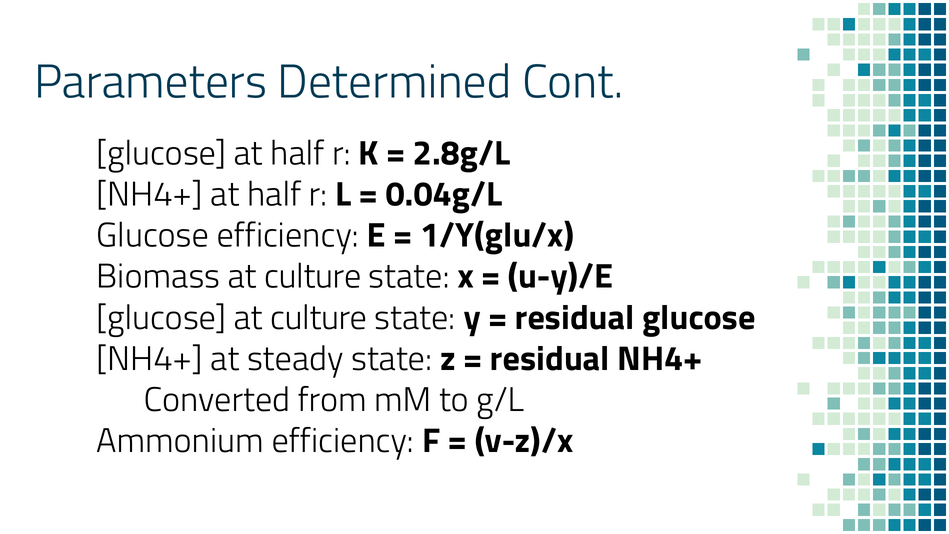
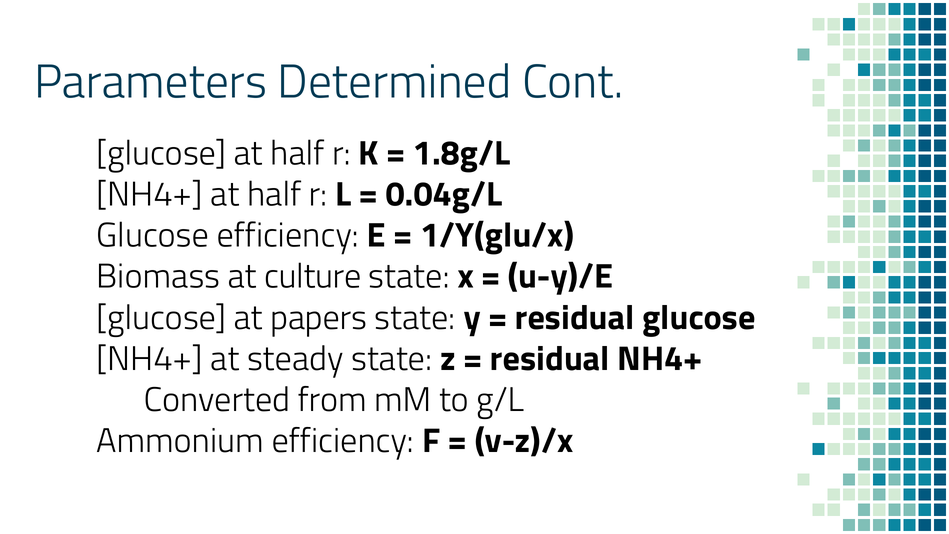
2.8g/L: 2.8g/L -> 1.8g/L (462, 153)
glucose at culture: culture -> papers (319, 318)
